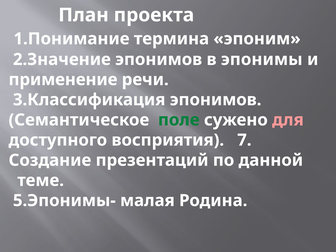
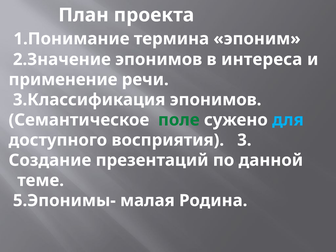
эпонимы: эпонимы -> интереса (262, 59)
для colour: pink -> light blue (288, 120)
7: 7 -> 3 (244, 140)
